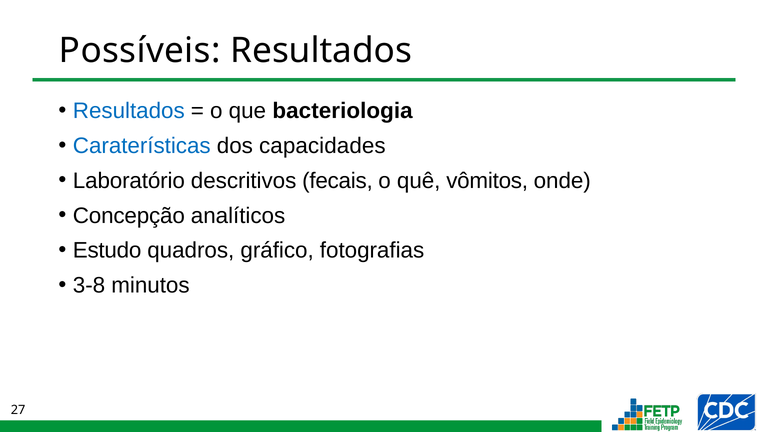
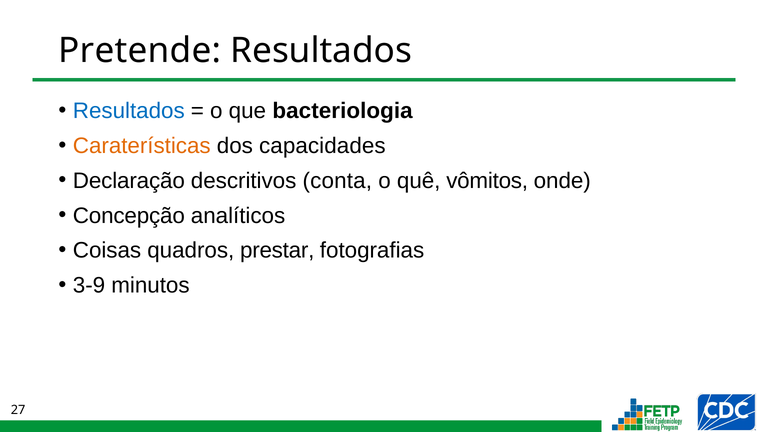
Possíveis: Possíveis -> Pretende (140, 50)
Caraterísticas colour: blue -> orange (142, 146)
Laboratório: Laboratório -> Declaração (129, 181)
fecais: fecais -> conta (337, 181)
Estudo: Estudo -> Coisas (107, 251)
gráfico: gráfico -> prestar (277, 251)
3-8: 3-8 -> 3-9 (89, 285)
